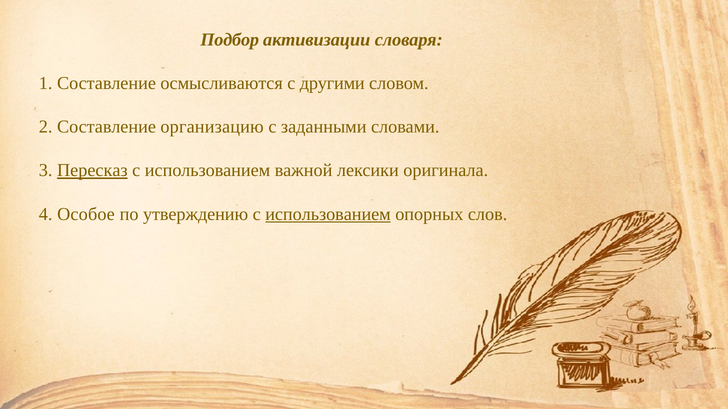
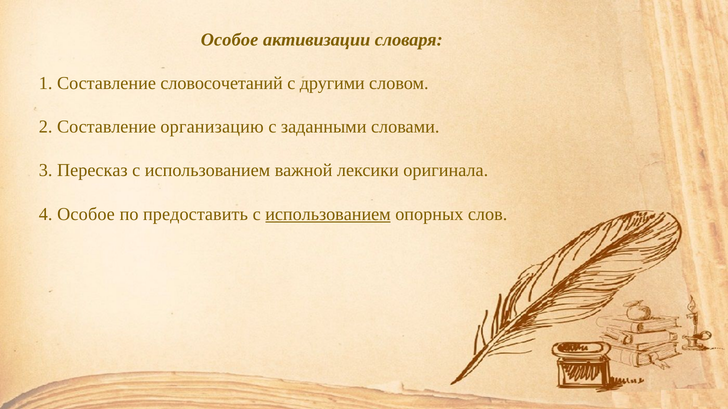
Подбор: Подбор -> Особое (230, 40)
осмысливаются: осмысливаются -> словосочетаний (222, 83)
Пересказ underline: present -> none (92, 171)
утверждению: утверждению -> предоставить (195, 214)
